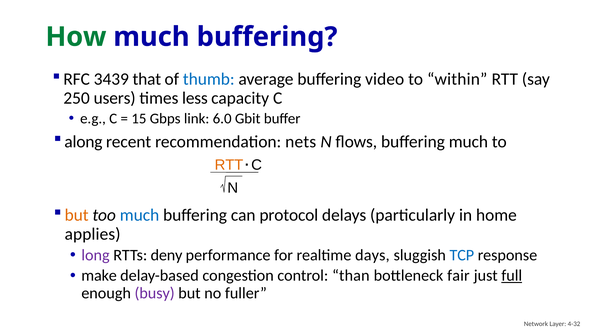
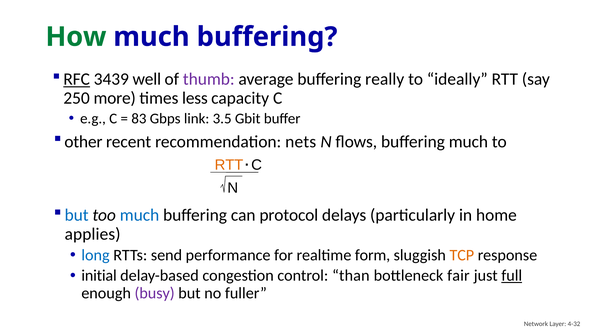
RFC underline: none -> present (77, 79)
that: that -> well (147, 79)
thumb colour: blue -> purple (209, 79)
video: video -> really (385, 79)
within: within -> ideally (457, 79)
users: users -> more (115, 98)
15: 15 -> 83 (139, 119)
6.0: 6.0 -> 3.5 (222, 119)
along: along -> other (83, 142)
but colour: orange -> blue (77, 215)
long colour: purple -> blue (95, 255)
deny: deny -> send (166, 255)
days: days -> form (373, 255)
TCP colour: blue -> orange (462, 255)
make: make -> initial (99, 276)
